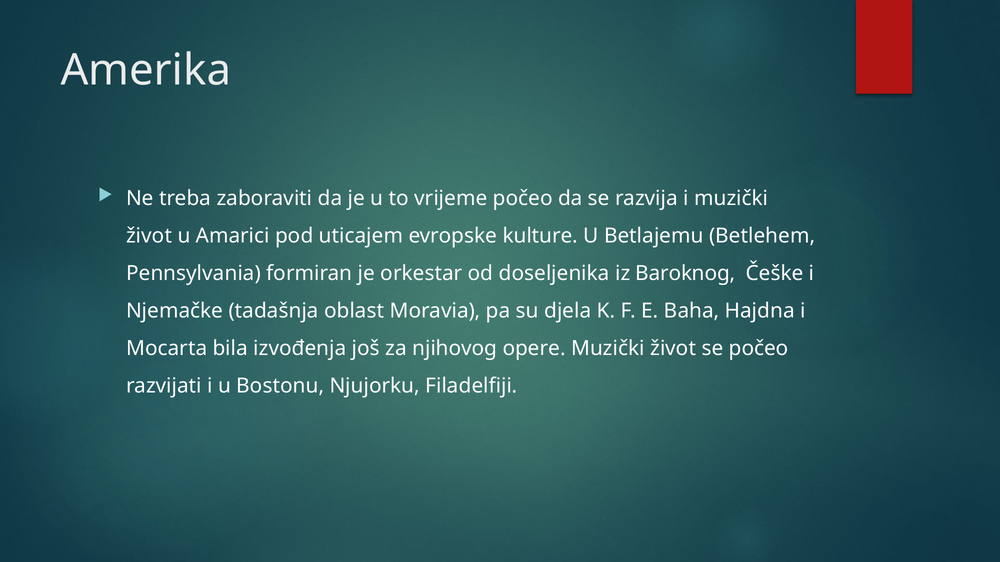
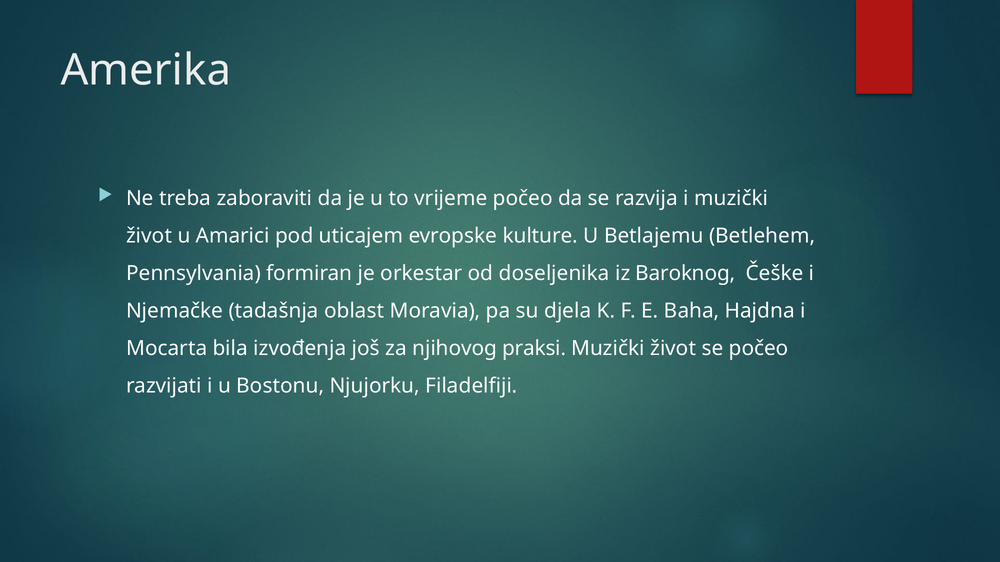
opere: opere -> praksi (534, 349)
